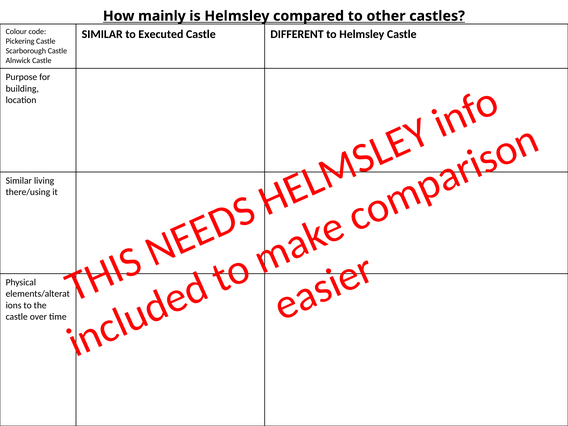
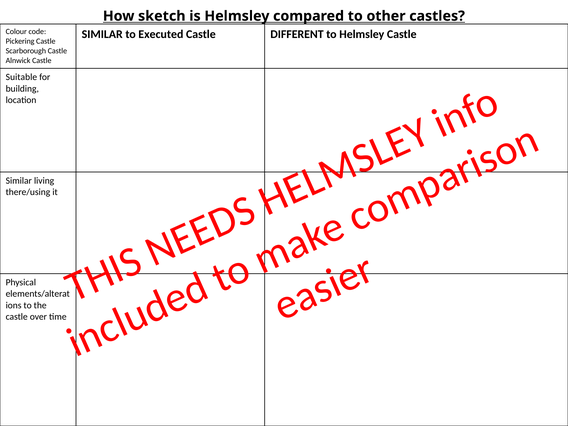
mainly: mainly -> sketch (162, 16)
Purpose: Purpose -> Suitable (21, 77)
